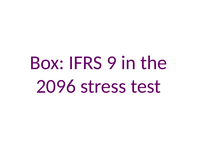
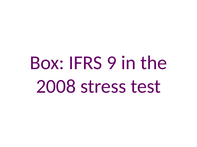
2096: 2096 -> 2008 (56, 87)
